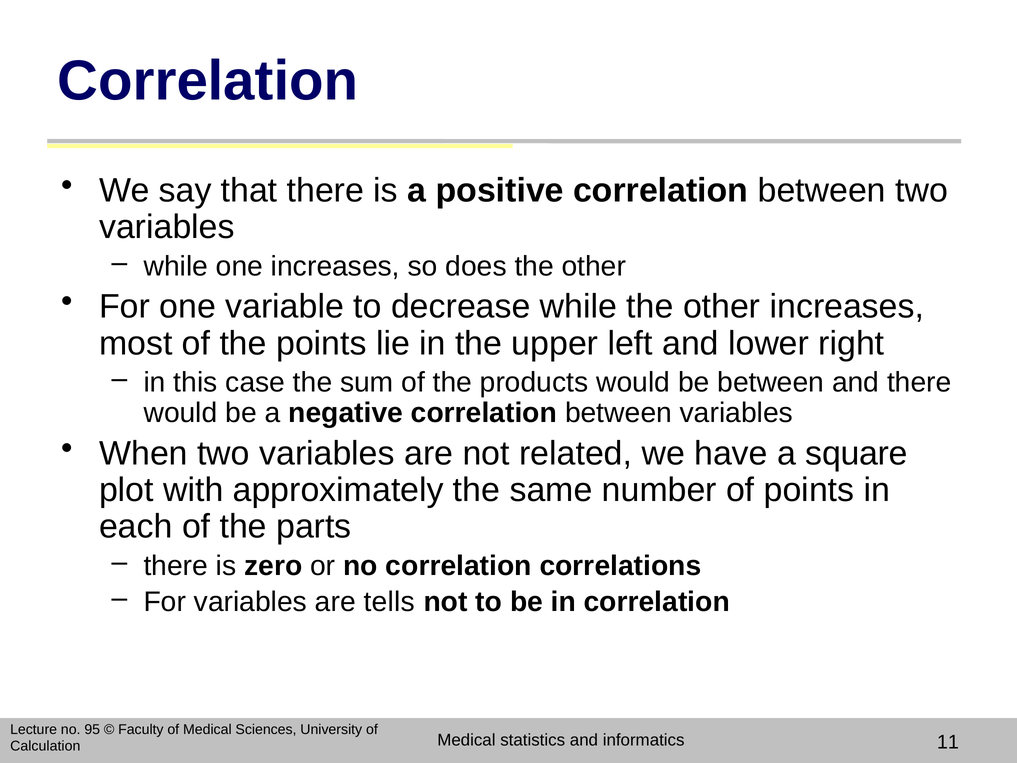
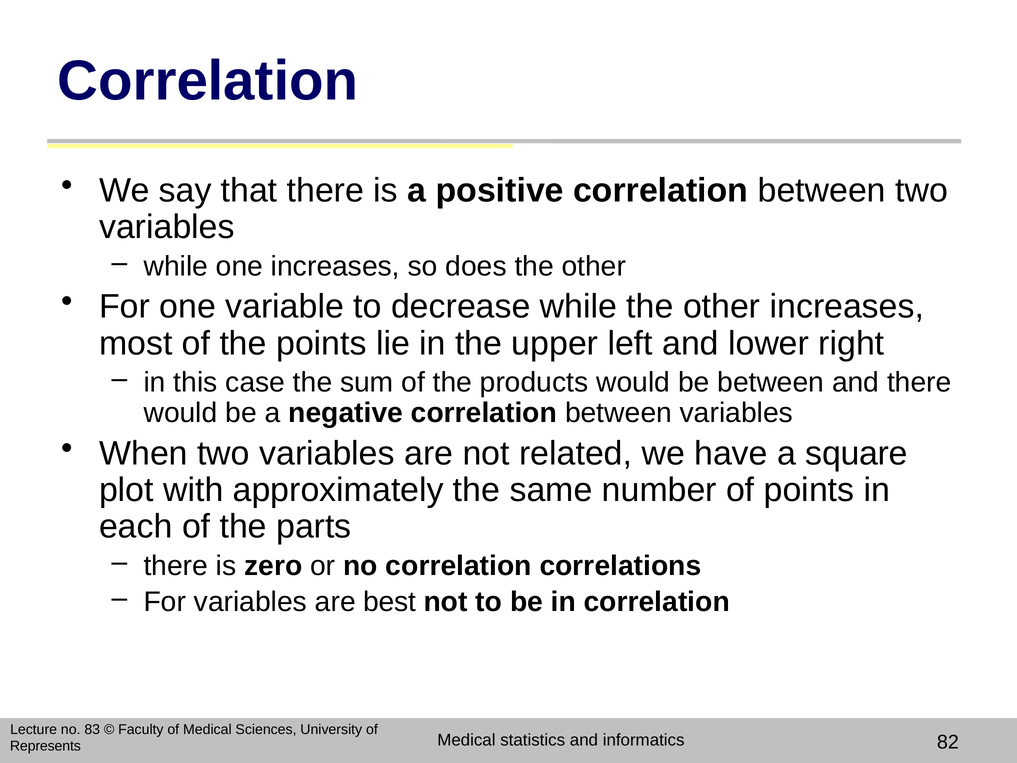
tells: tells -> best (390, 602)
95: 95 -> 83 (92, 729)
11: 11 -> 82 (948, 742)
Calculation: Calculation -> Represents (45, 746)
